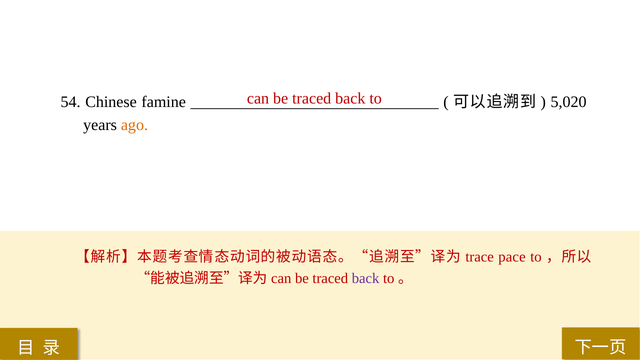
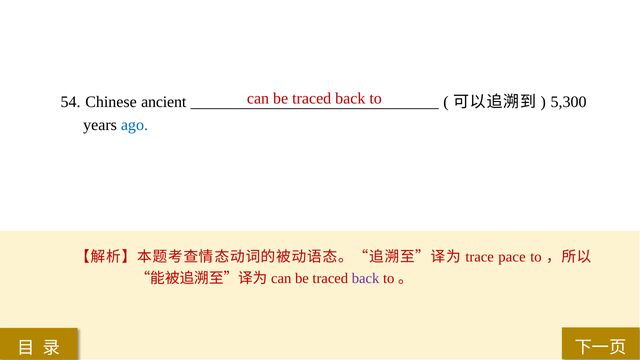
famine: famine -> ancient (164, 102)
5,020: 5,020 -> 5,300 (569, 102)
ago colour: orange -> blue (134, 125)
